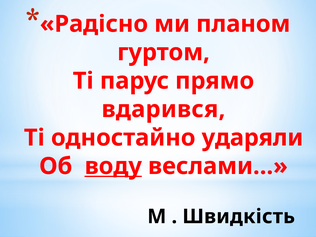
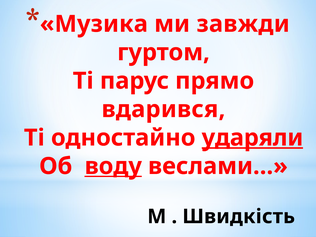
Радісно: Радісно -> Музика (94, 24)
планом: планом -> завжди (243, 24)
ударяли underline: none -> present (252, 138)
